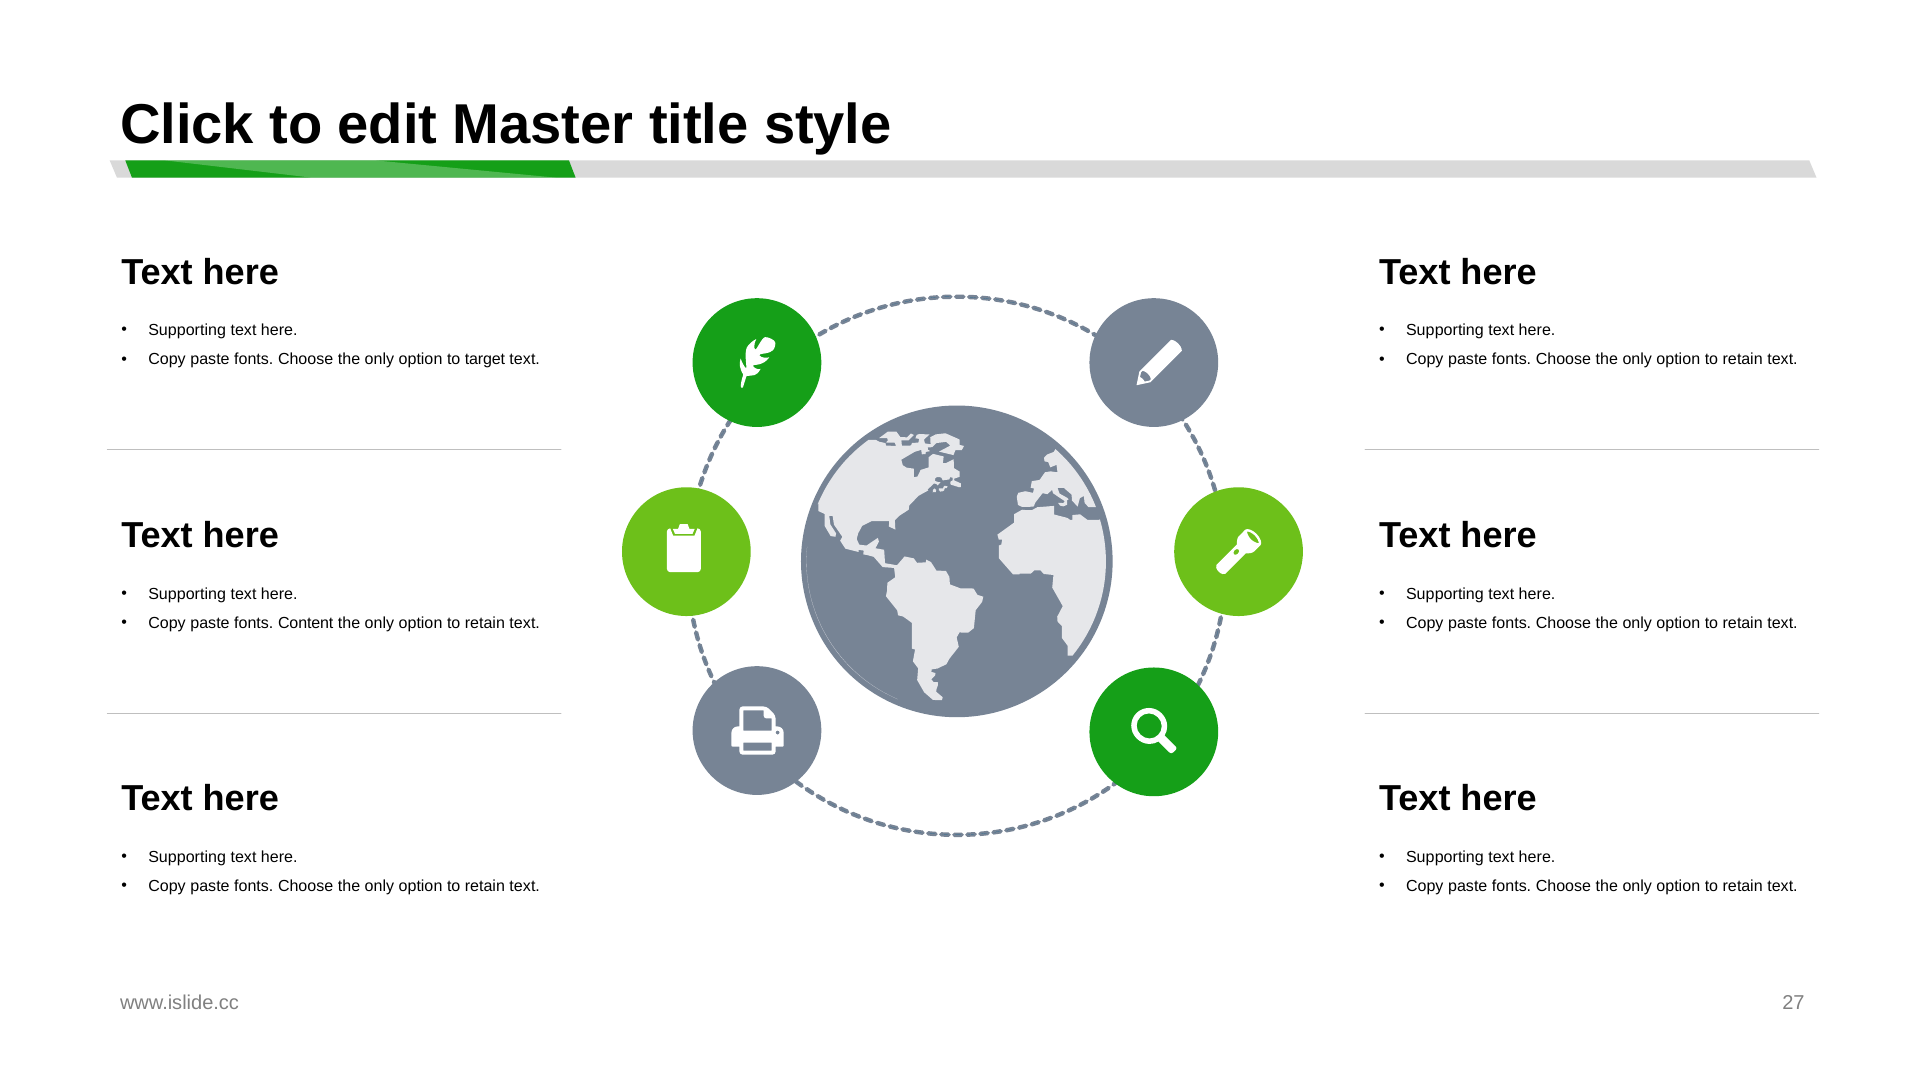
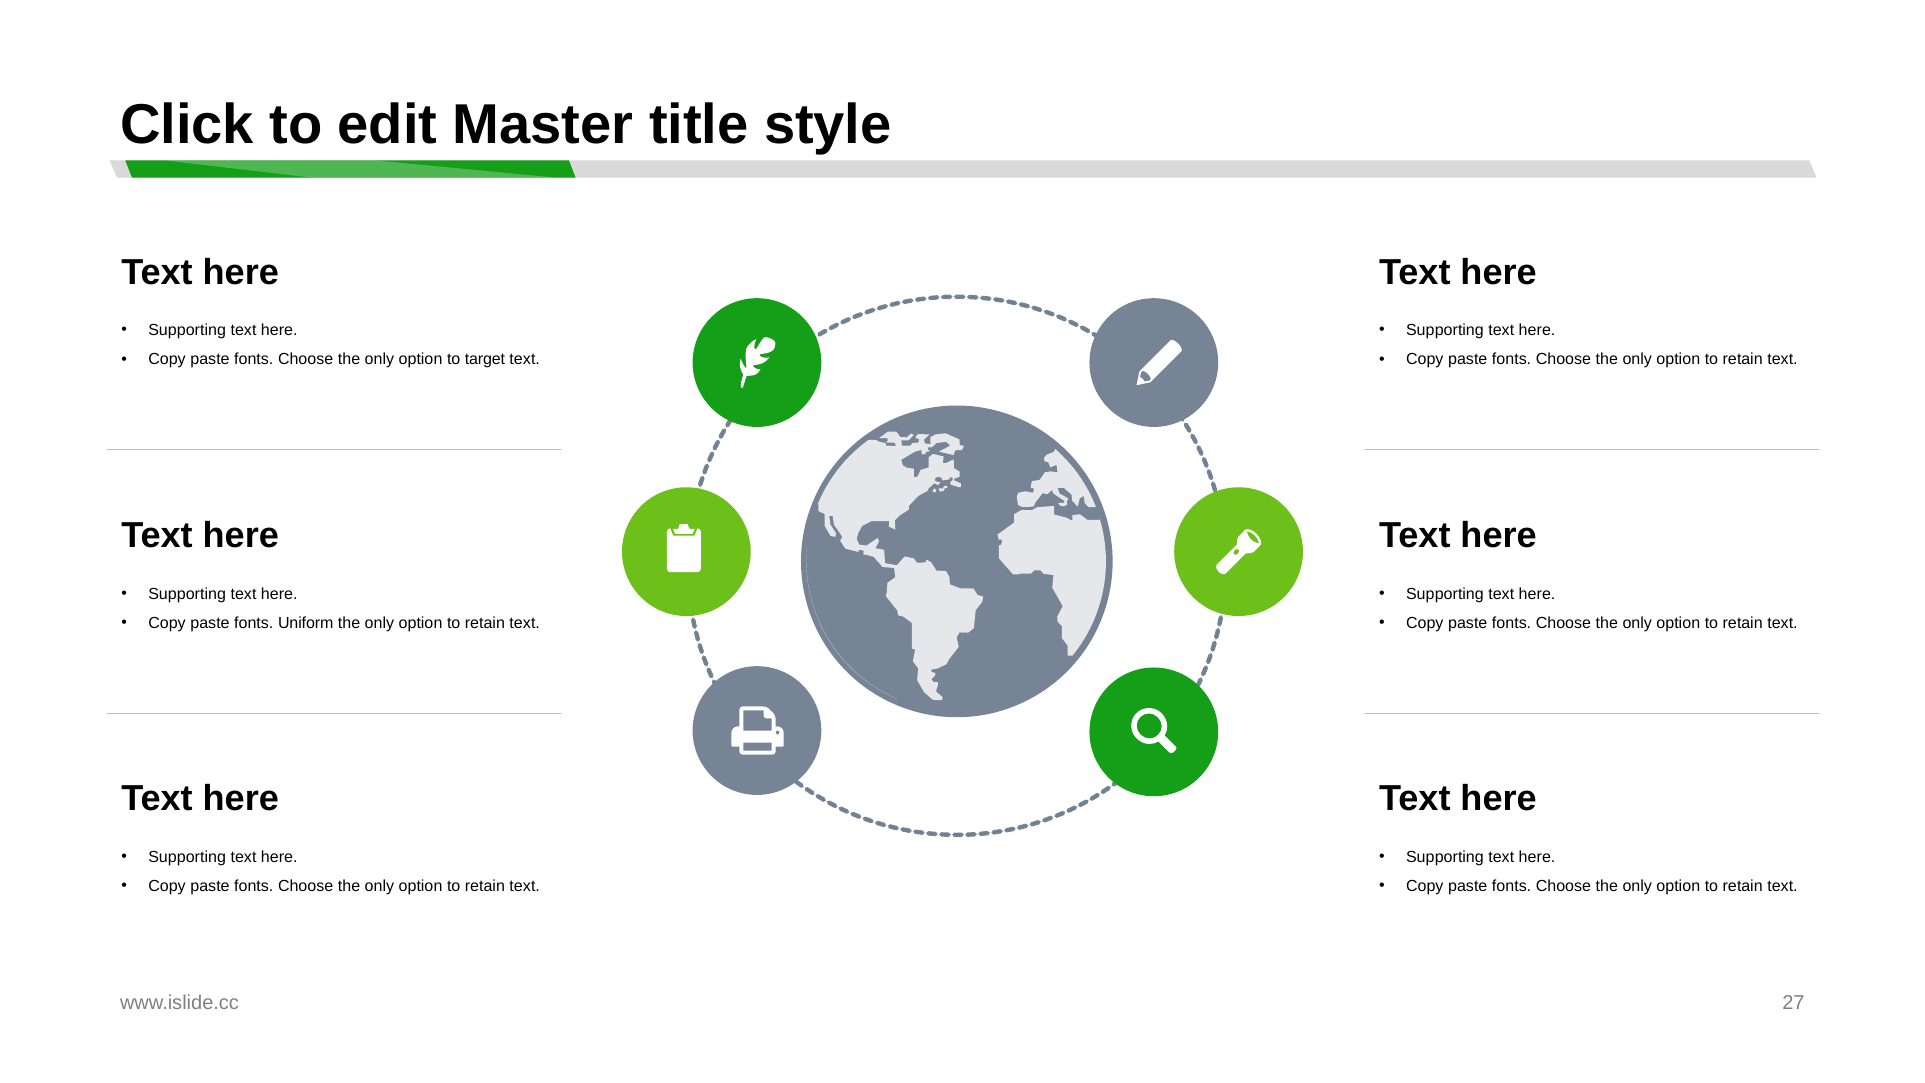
Content: Content -> Uniform (306, 623)
